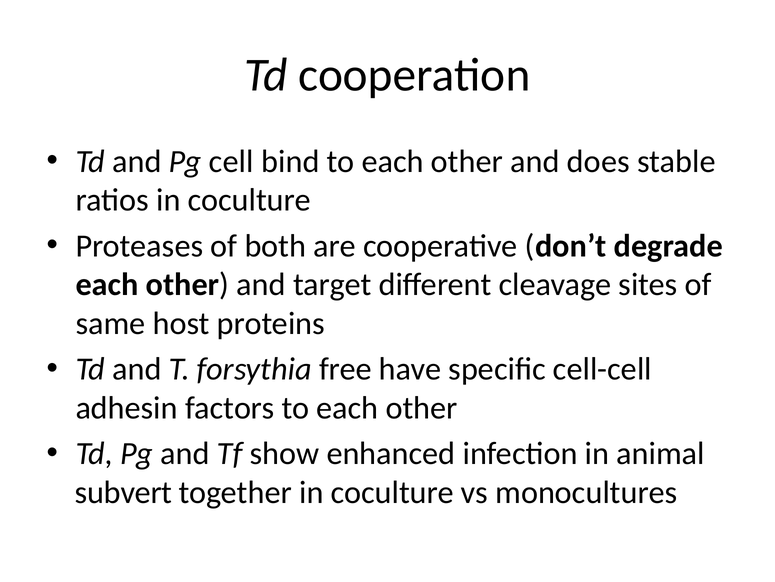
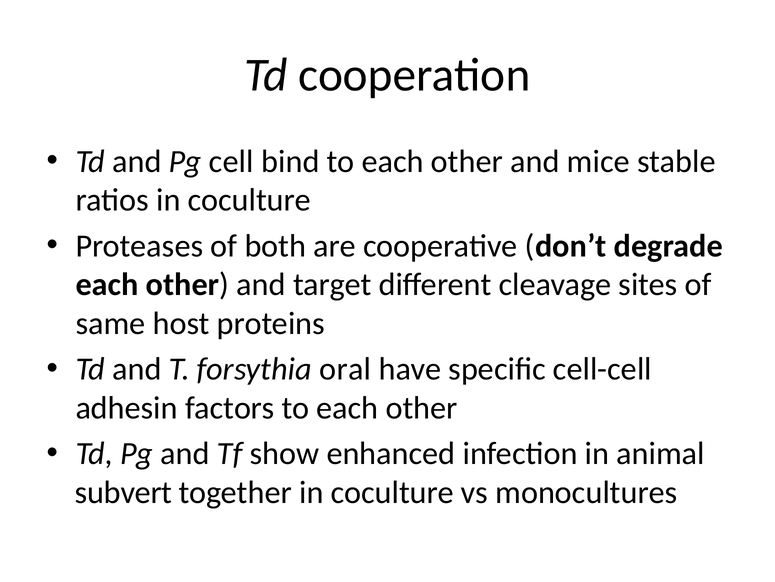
does: does -> mice (598, 161)
free: free -> oral (345, 369)
